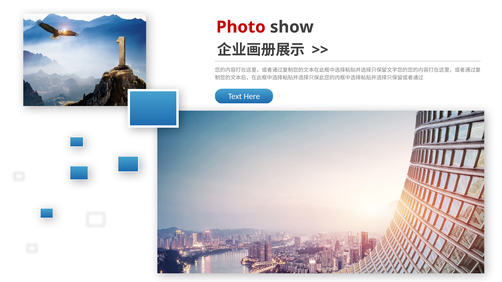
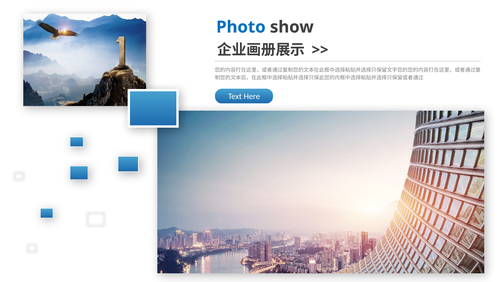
Photo colour: red -> blue (241, 27)
